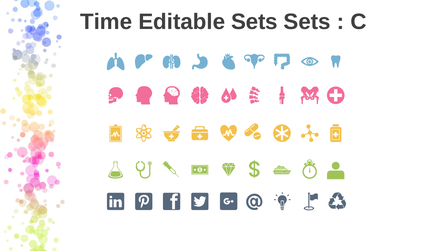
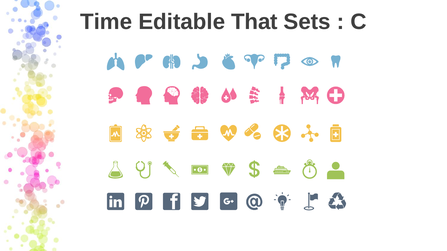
Editable Sets: Sets -> That (254, 22)
